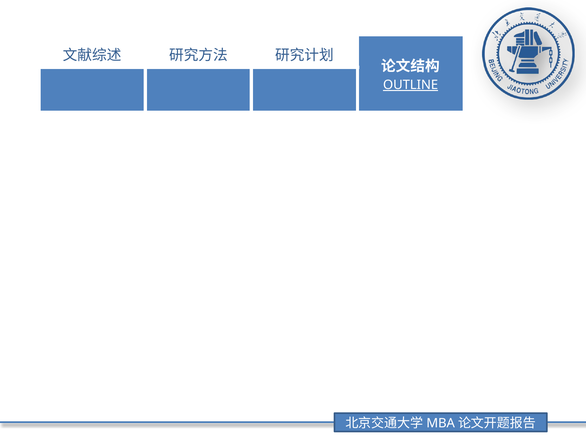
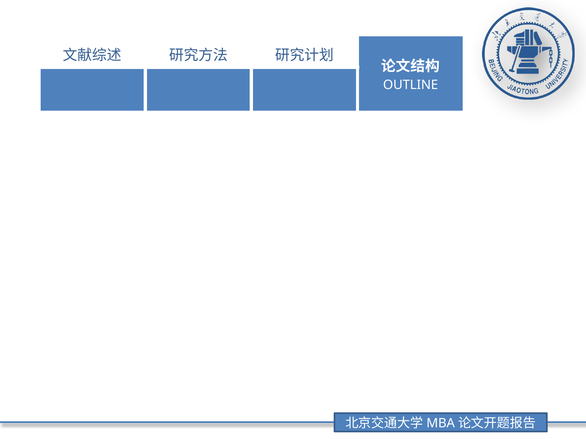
OUTLINE underline: present -> none (411, 85)
